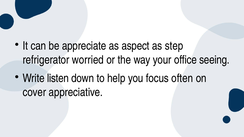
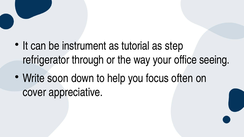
appreciate: appreciate -> instrument (84, 46)
aspect: aspect -> tutorial (136, 46)
worried: worried -> through (88, 60)
listen: listen -> soon (58, 78)
